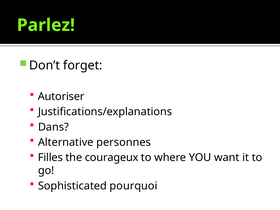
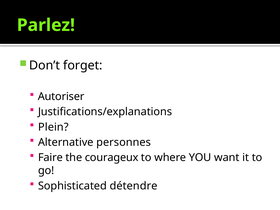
Dans: Dans -> Plein (53, 127)
Filles: Filles -> Faire (50, 158)
pourquoi: pourquoi -> détendre (134, 186)
